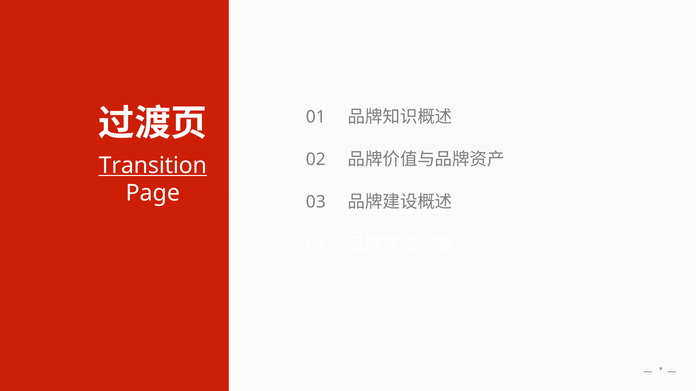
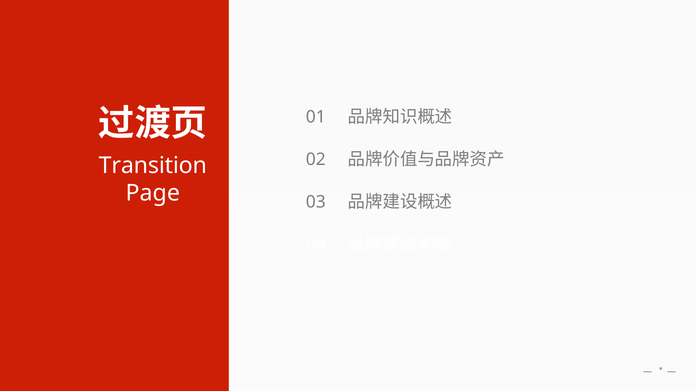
Transition underline: present -> none (153, 166)
